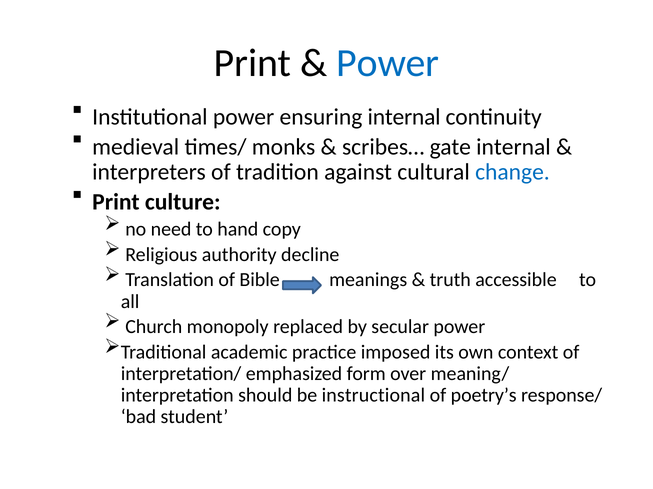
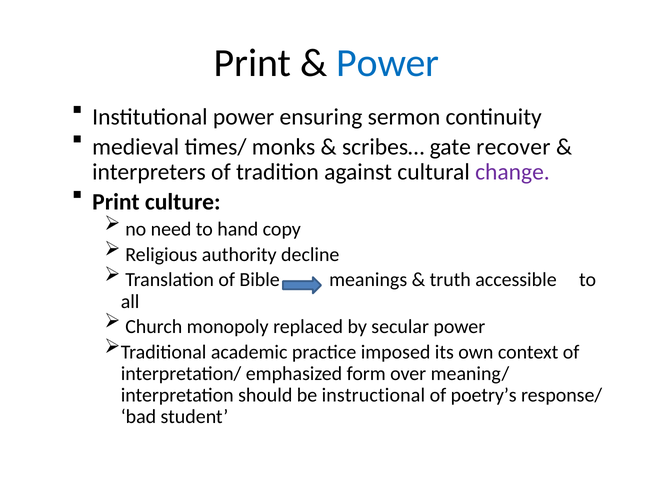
ensuring internal: internal -> sermon (404, 117)
gate internal: internal -> recover (513, 147)
change colour: blue -> purple (512, 172)
